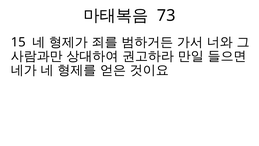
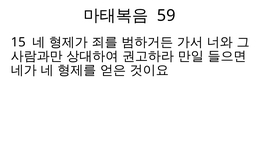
73: 73 -> 59 (166, 16)
